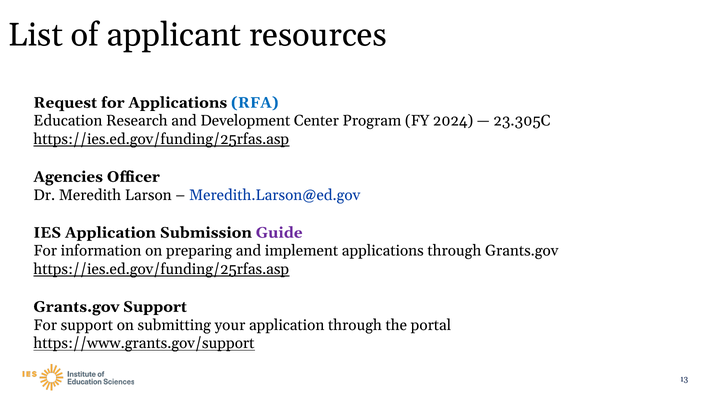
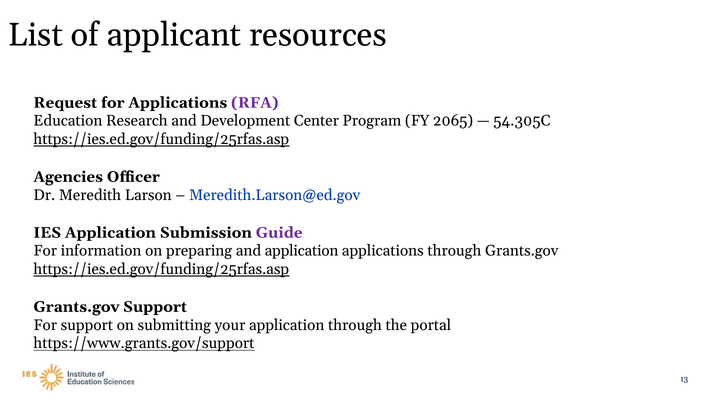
RFA colour: blue -> purple (255, 103)
2024: 2024 -> 2065 (453, 121)
23.305C: 23.305C -> 54.305C (522, 121)
and implement: implement -> application (302, 251)
